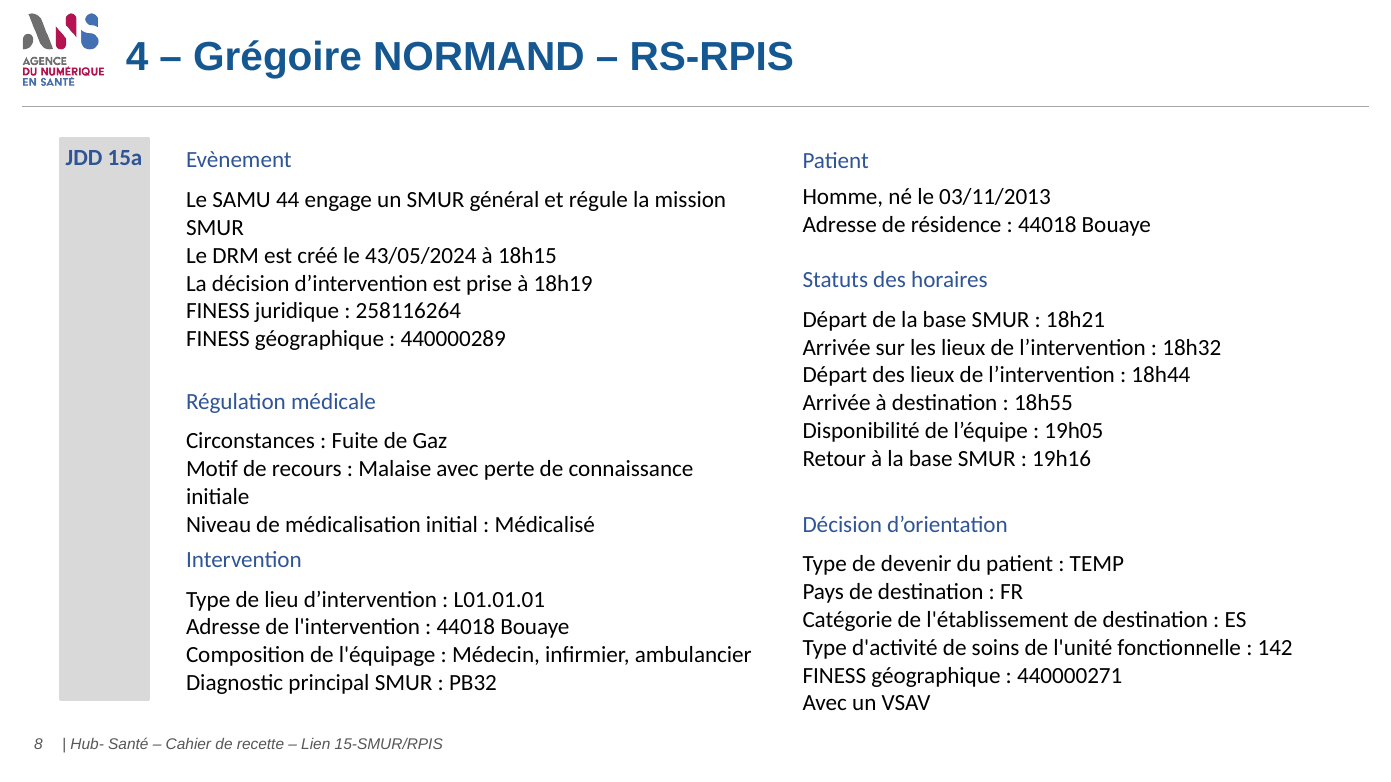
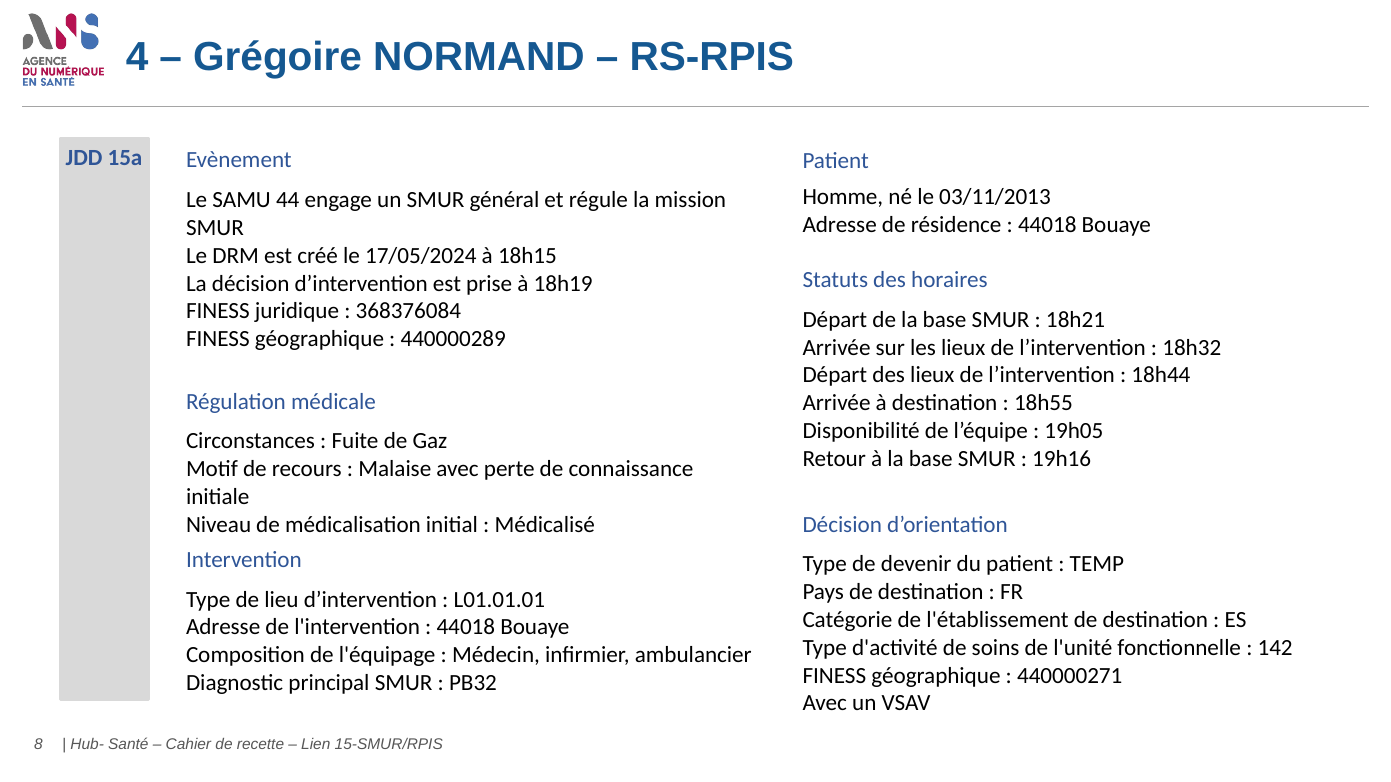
43/05/2024: 43/05/2024 -> 17/05/2024 (421, 256)
258116264: 258116264 -> 368376084 (408, 311)
